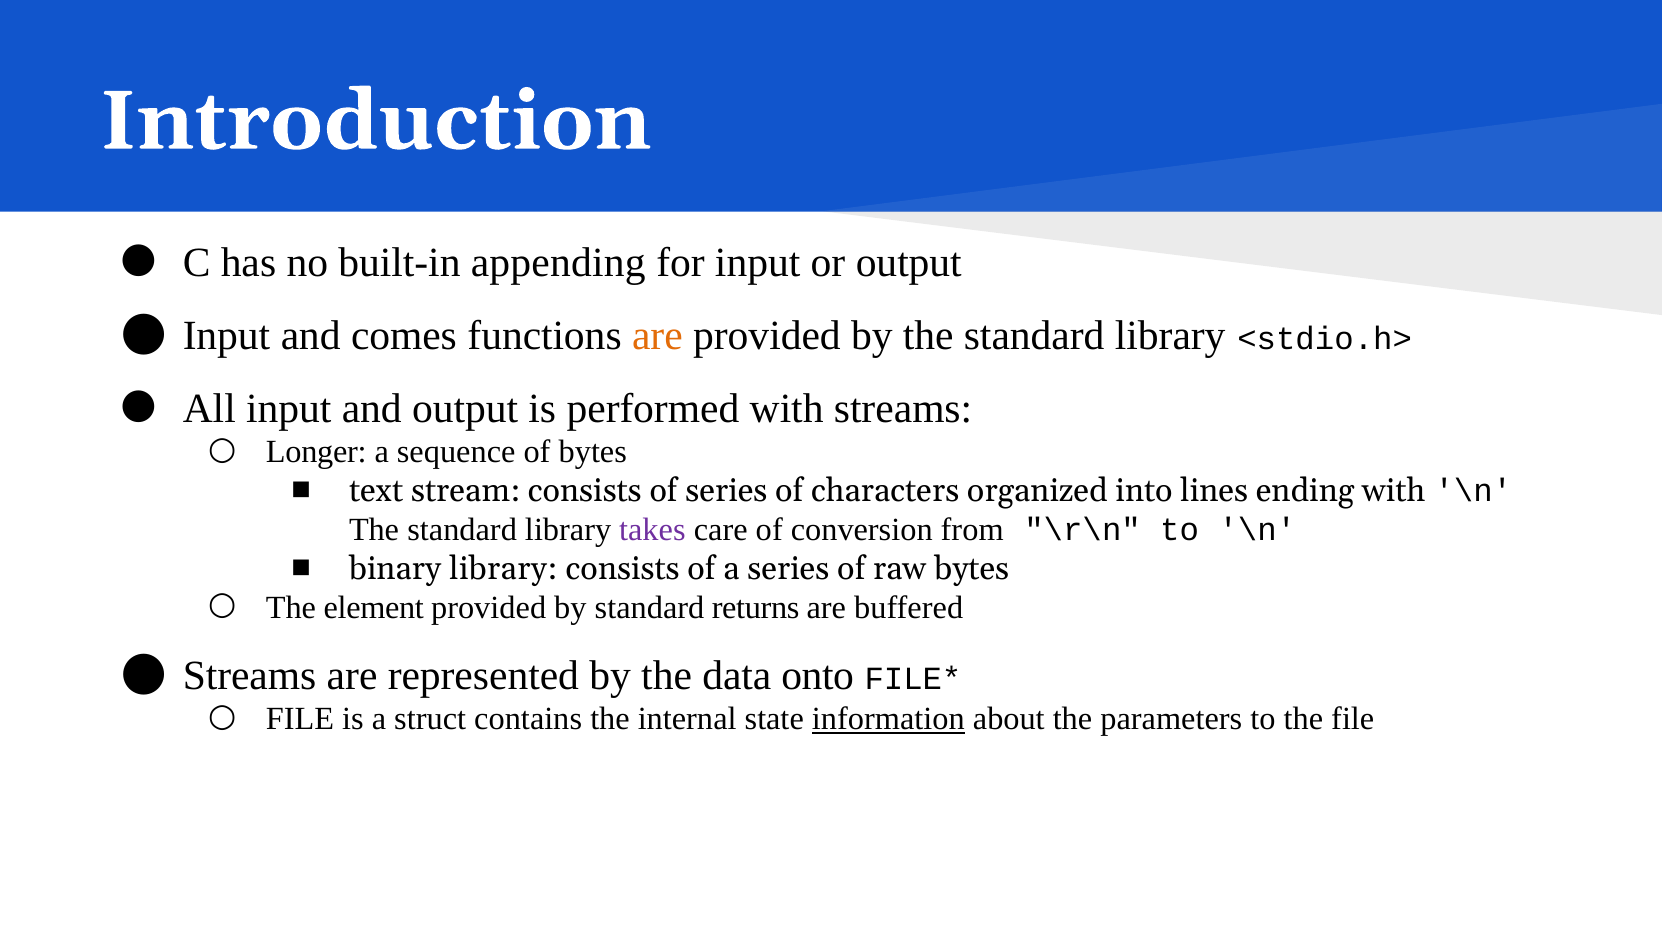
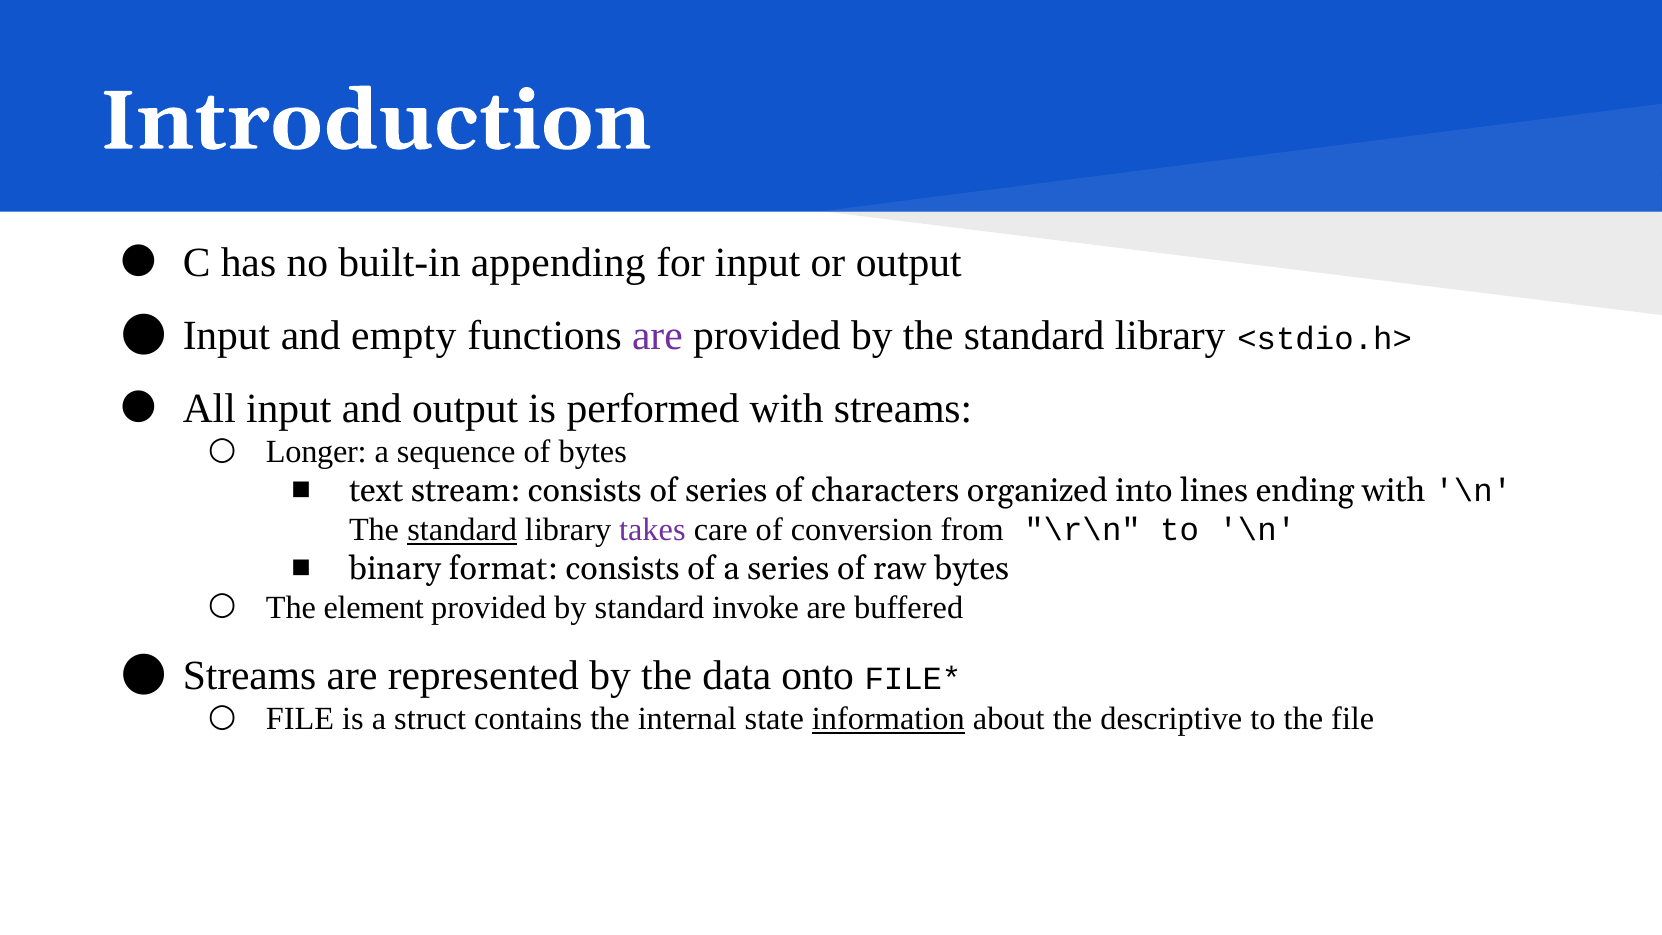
comes: comes -> empty (404, 336)
are colour: orange -> purple (657, 336)
standard underline: none -> present (462, 530)
binary library: library -> format (503, 569)
returns: returns -> invoke (756, 607)
parameters: parameters -> descriptive (1171, 719)
